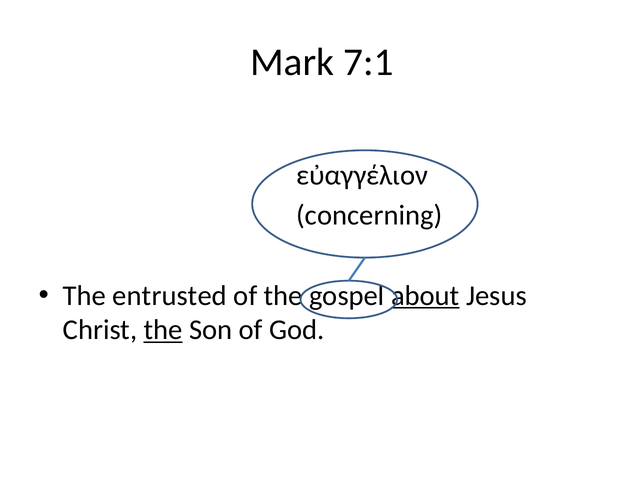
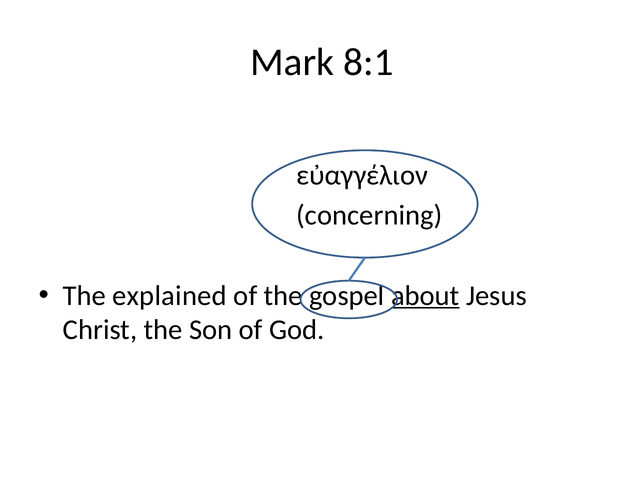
7:1: 7:1 -> 8:1 (368, 62)
entrusted: entrusted -> explained (170, 296)
the underline: present -> none (163, 330)
